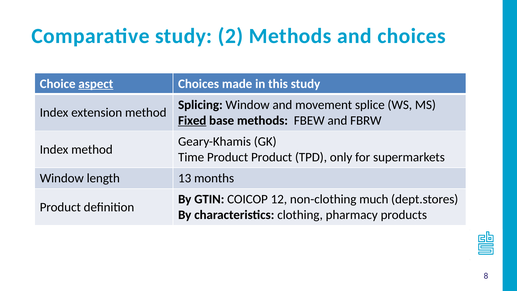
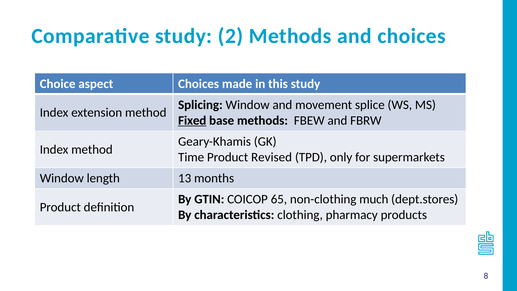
aspect underline: present -> none (96, 84)
Product Product: Product -> Revised (272, 157)
12: 12 -> 65 (279, 199)
